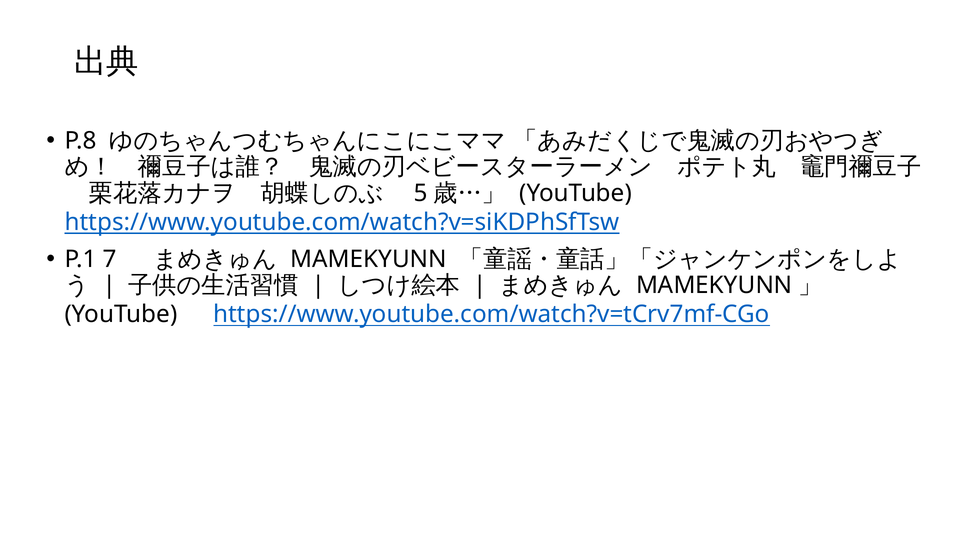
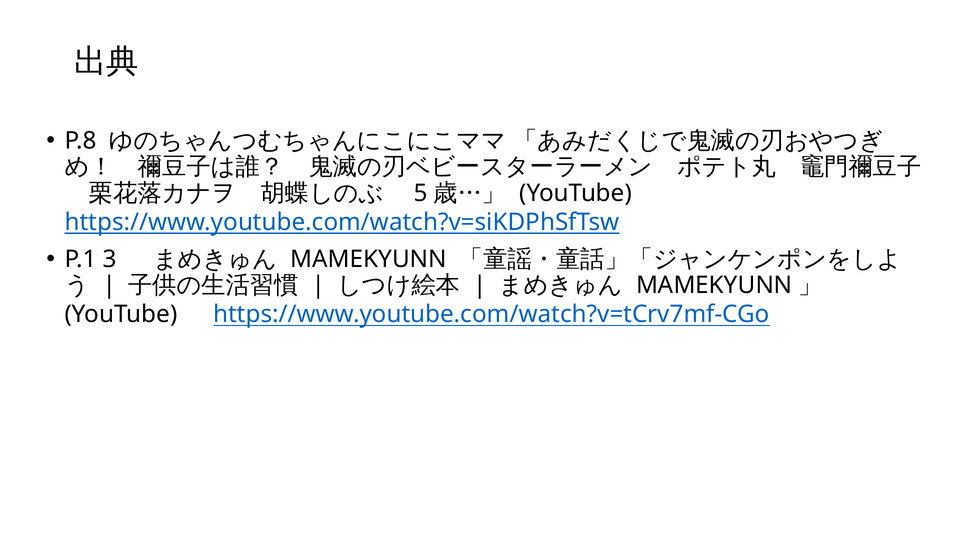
7: 7 -> 3 (110, 259)
